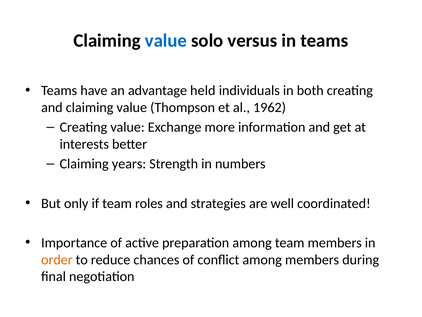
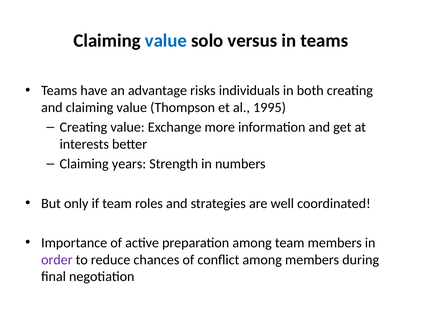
held: held -> risks (203, 91)
1962: 1962 -> 1995 (270, 107)
order colour: orange -> purple (57, 259)
